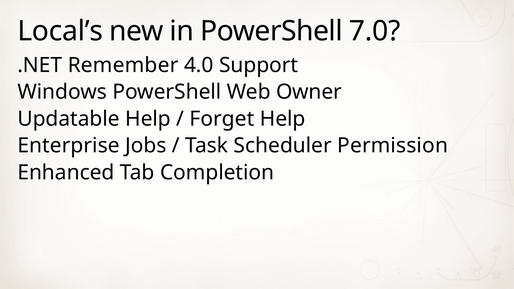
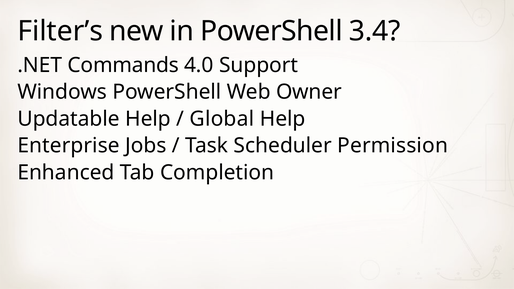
Local’s: Local’s -> Filter’s (60, 31)
7.0: 7.0 -> 3.4 (375, 31)
Remember: Remember -> Commands (123, 65)
Forget: Forget -> Global (222, 119)
